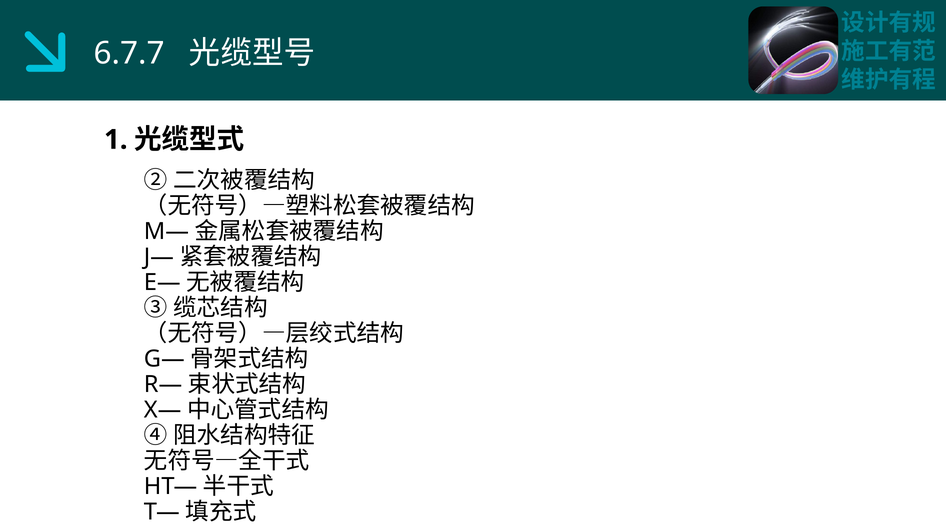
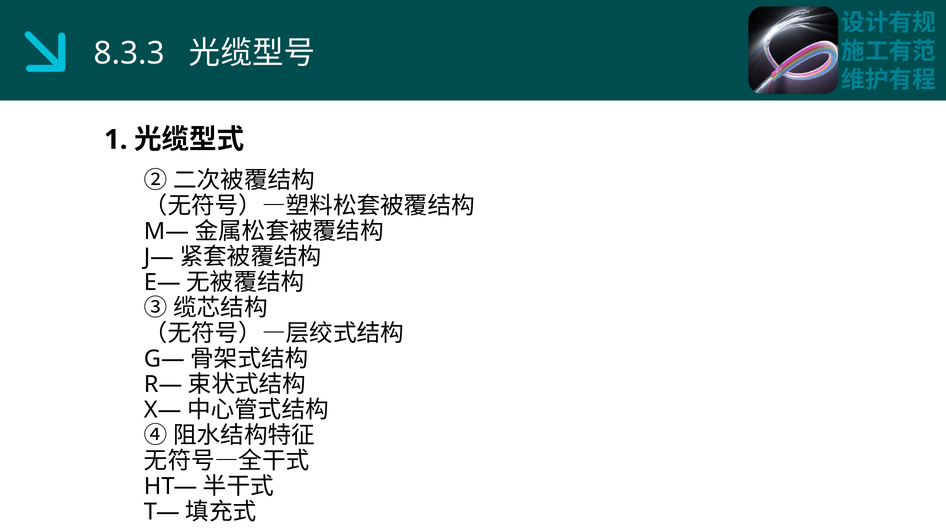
6.7.7: 6.7.7 -> 8.3.3 (129, 53)
